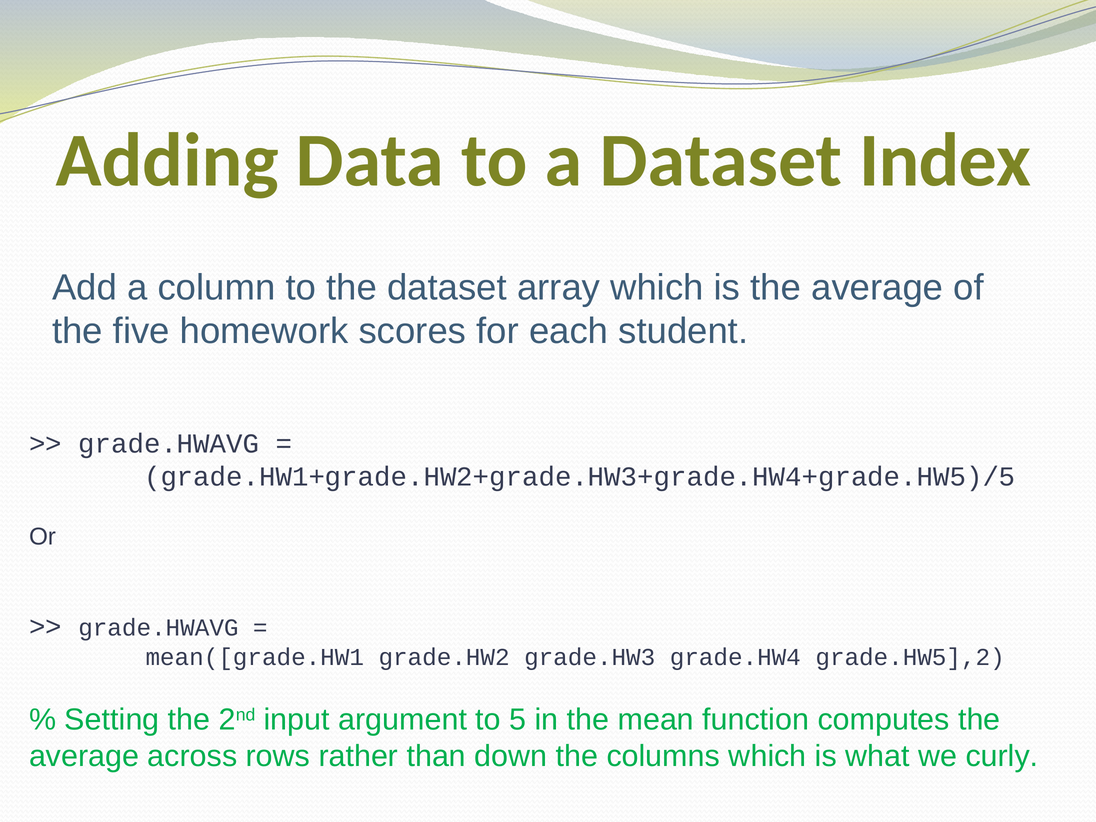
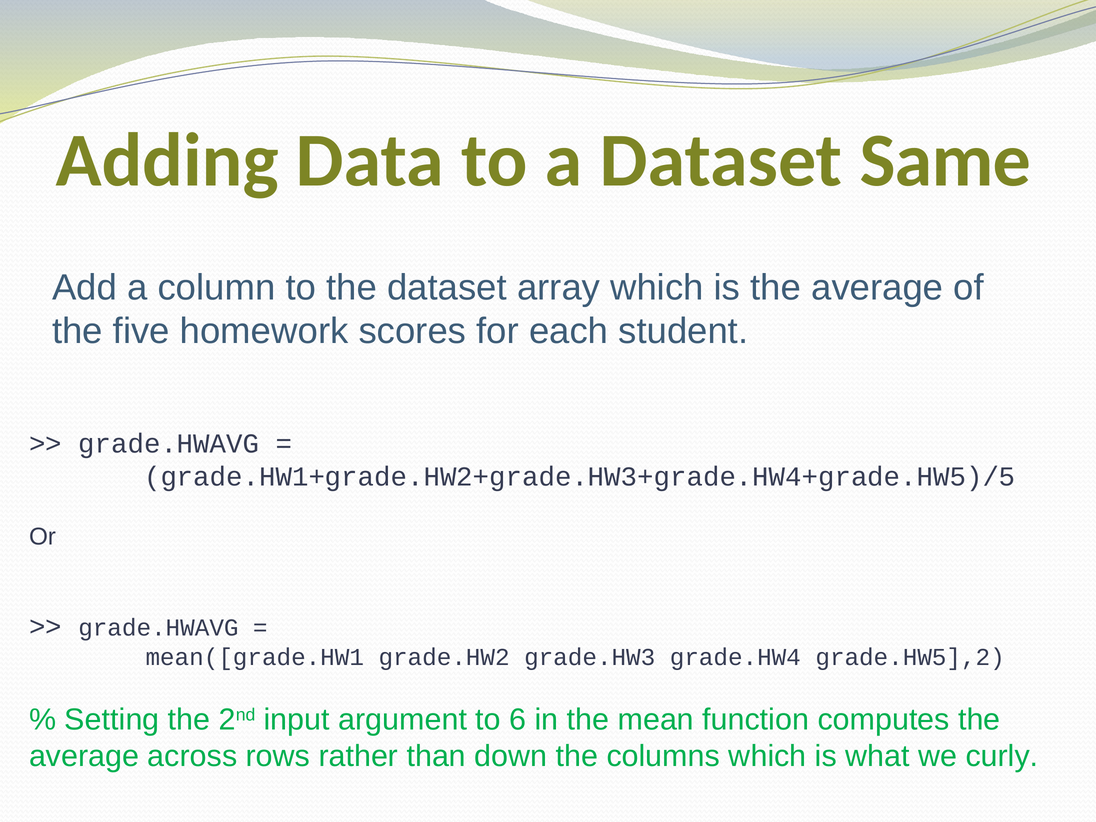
Index: Index -> Same (945, 161)
5: 5 -> 6 (518, 720)
